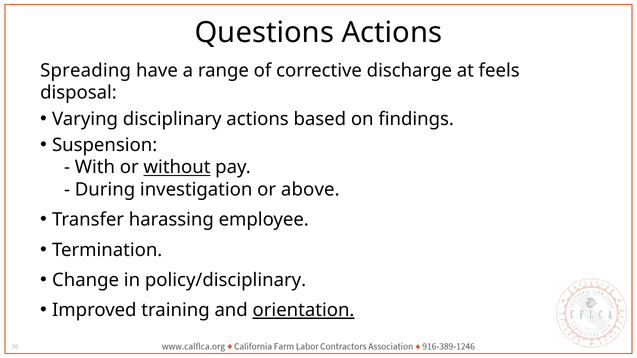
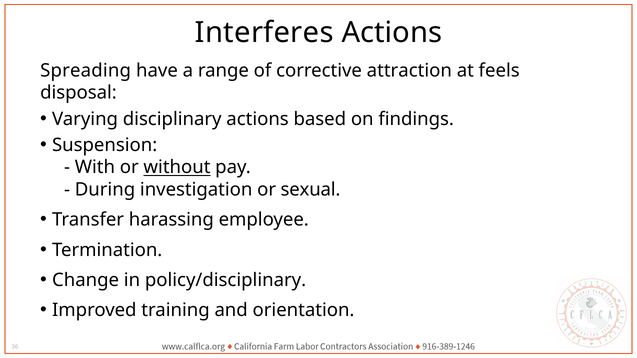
Questions: Questions -> Interferes (264, 33)
discharge: discharge -> attraction (409, 71)
above: above -> sexual (311, 190)
orientation underline: present -> none (304, 311)
